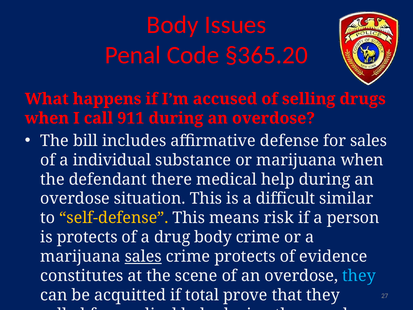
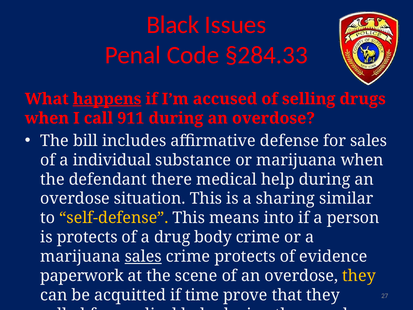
Body: Body -> Black (173, 25)
§365.20: §365.20 -> §284.33 (266, 55)
happens underline: none -> present (107, 99)
difficult: difficult -> sharing (285, 199)
risk: risk -> into (279, 218)
constitutes: constitutes -> paperwork (82, 276)
they colour: light blue -> yellow (359, 276)
total: total -> time (202, 295)
